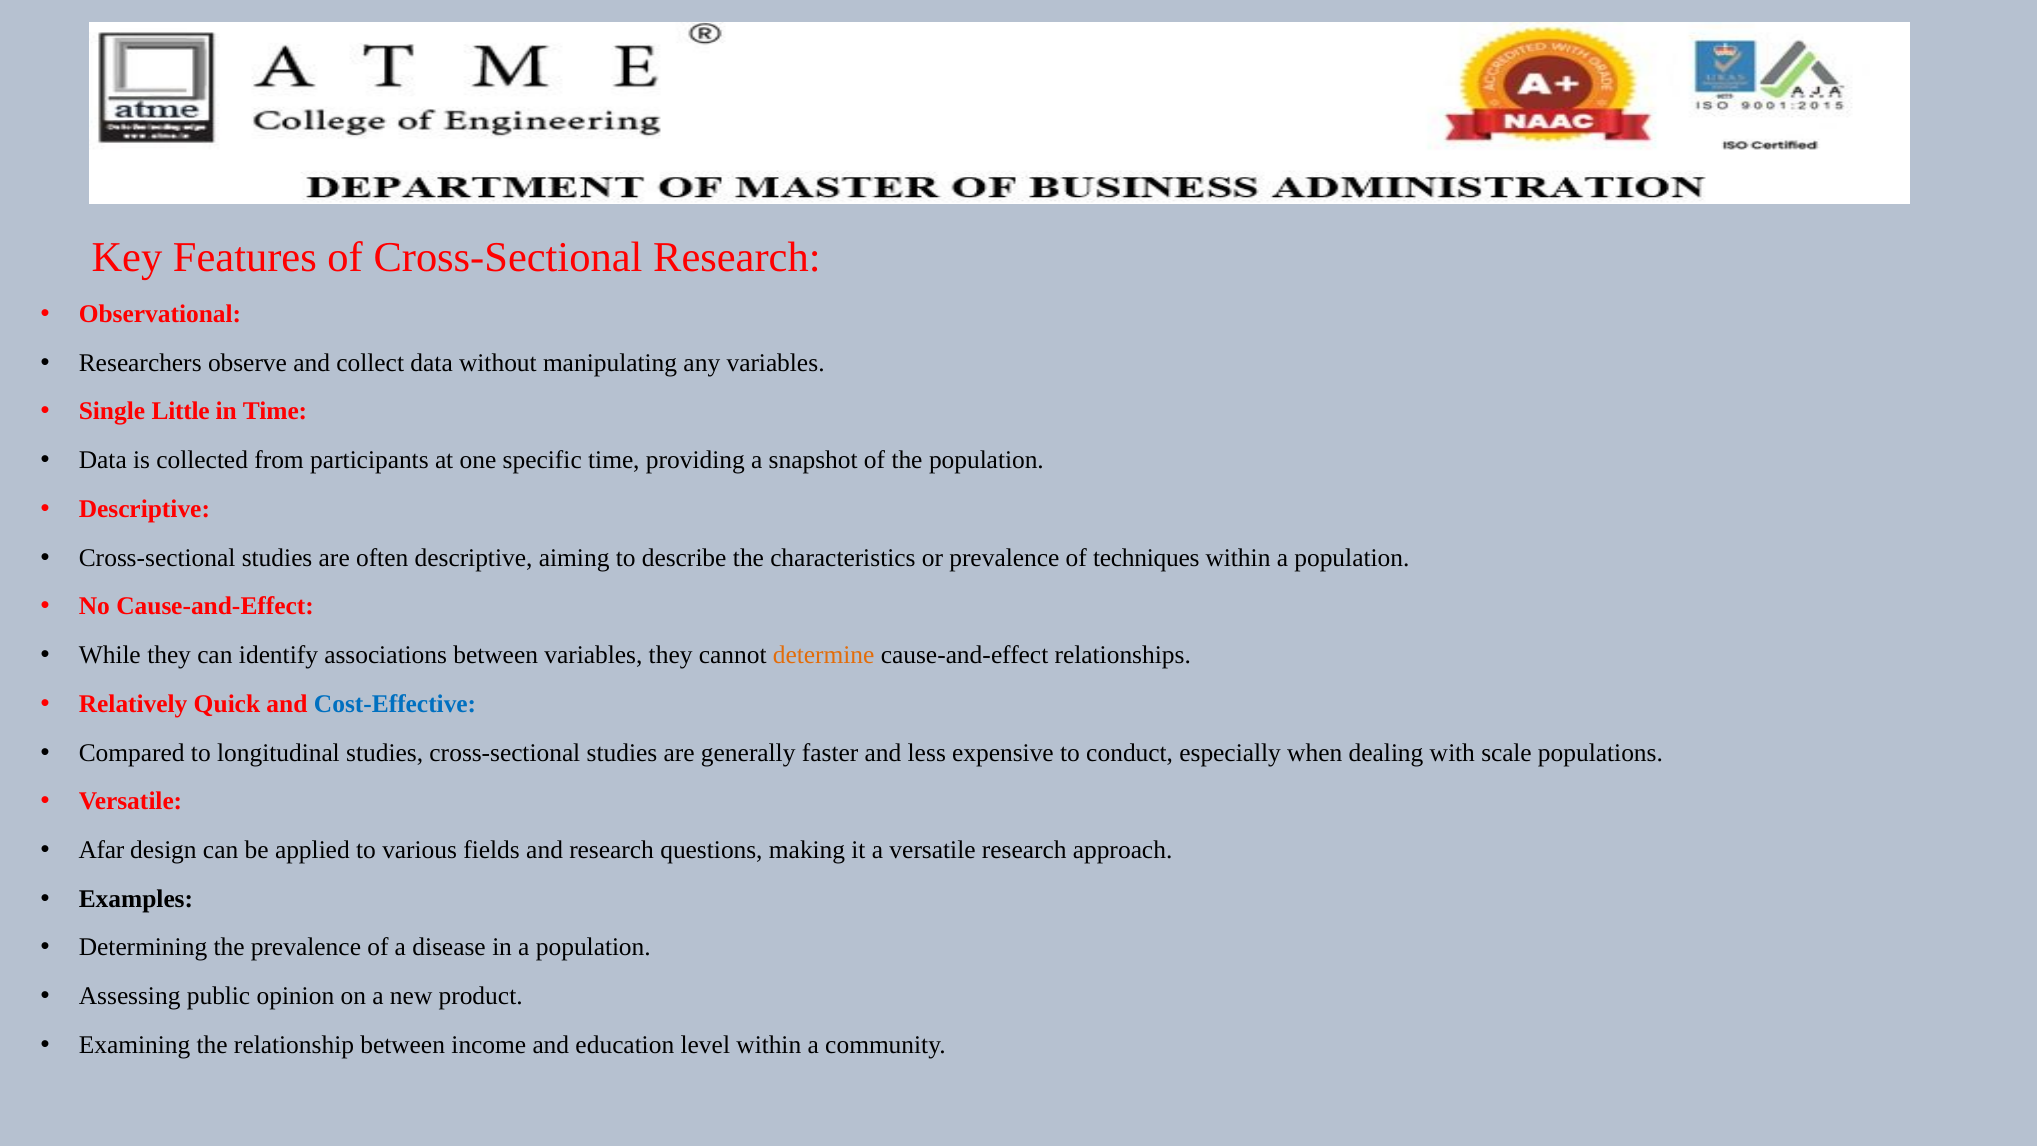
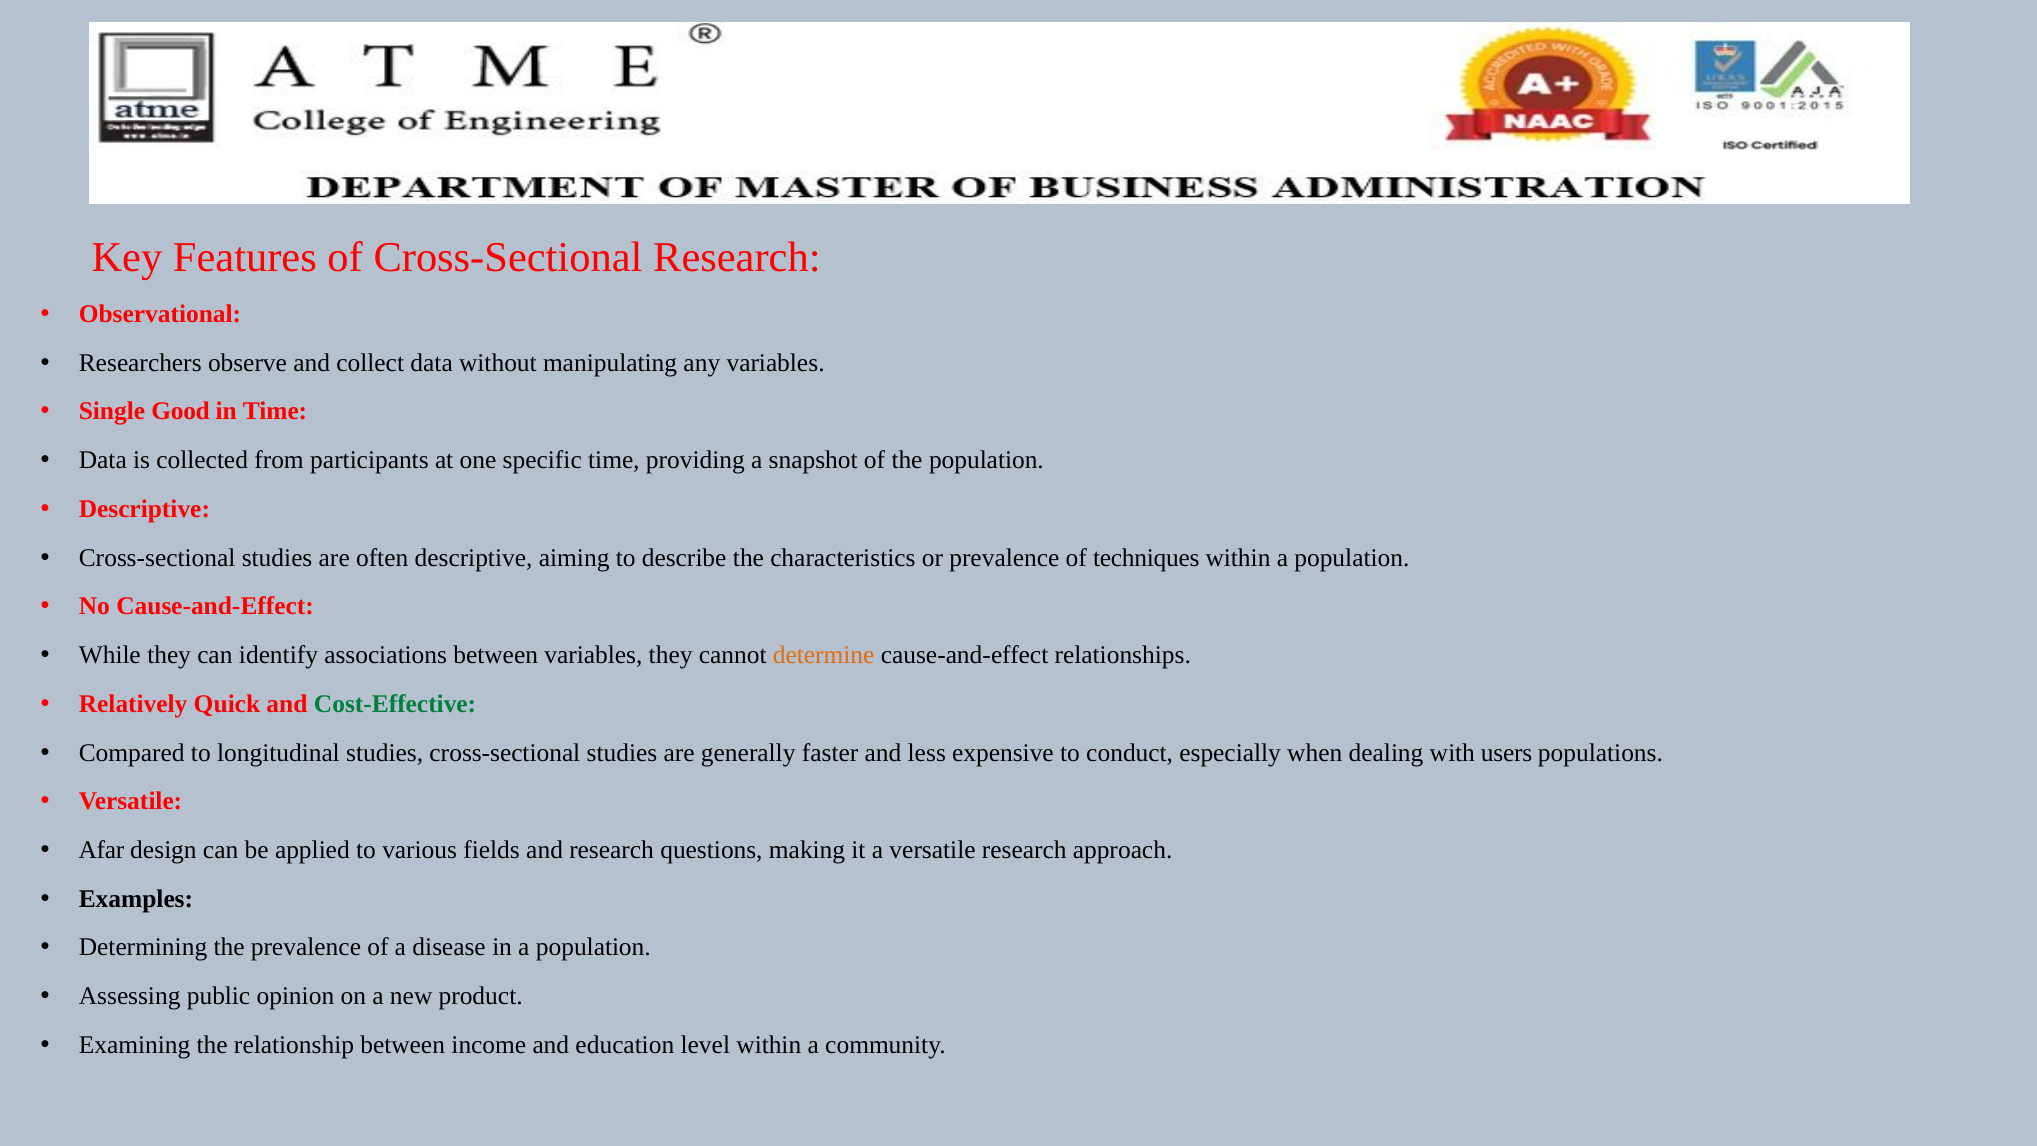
Little: Little -> Good (181, 411)
Cost-Effective colour: blue -> green (395, 704)
scale: scale -> users (1507, 753)
